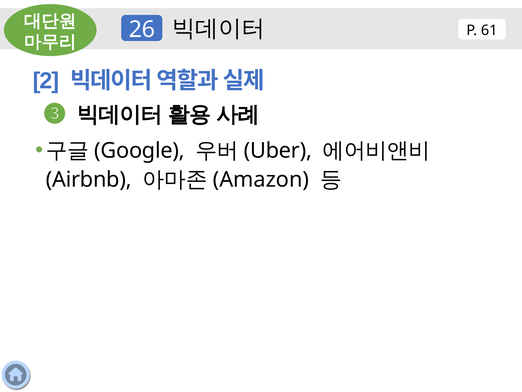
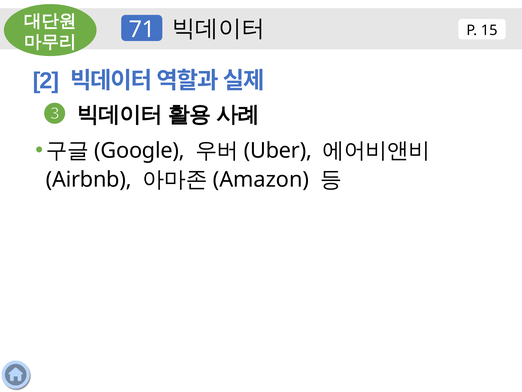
61: 61 -> 15 (489, 30)
26: 26 -> 71 (142, 30)
